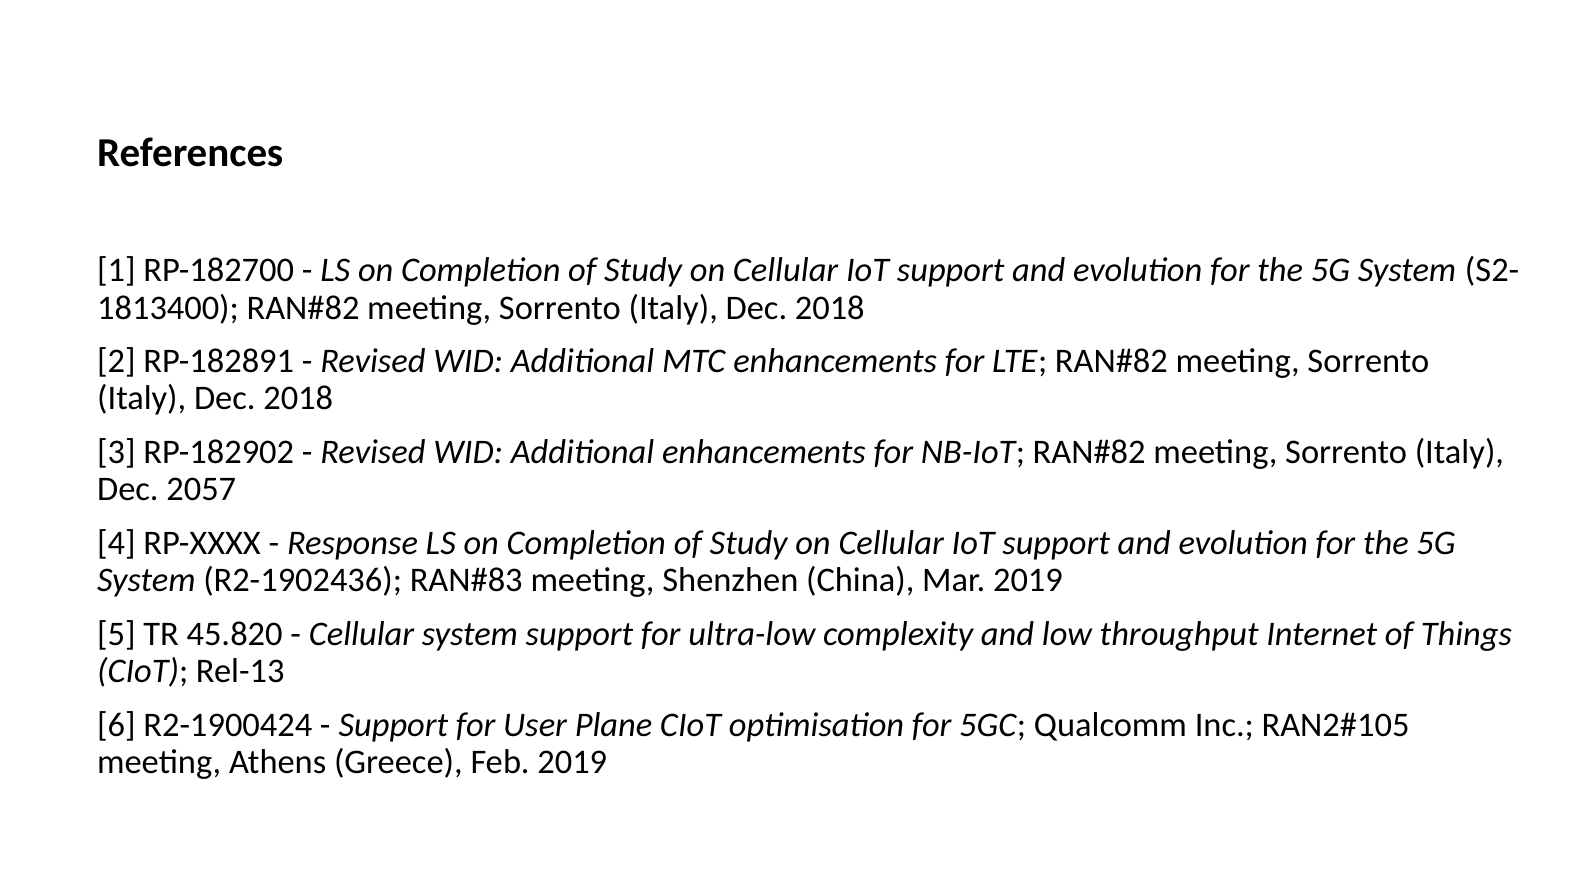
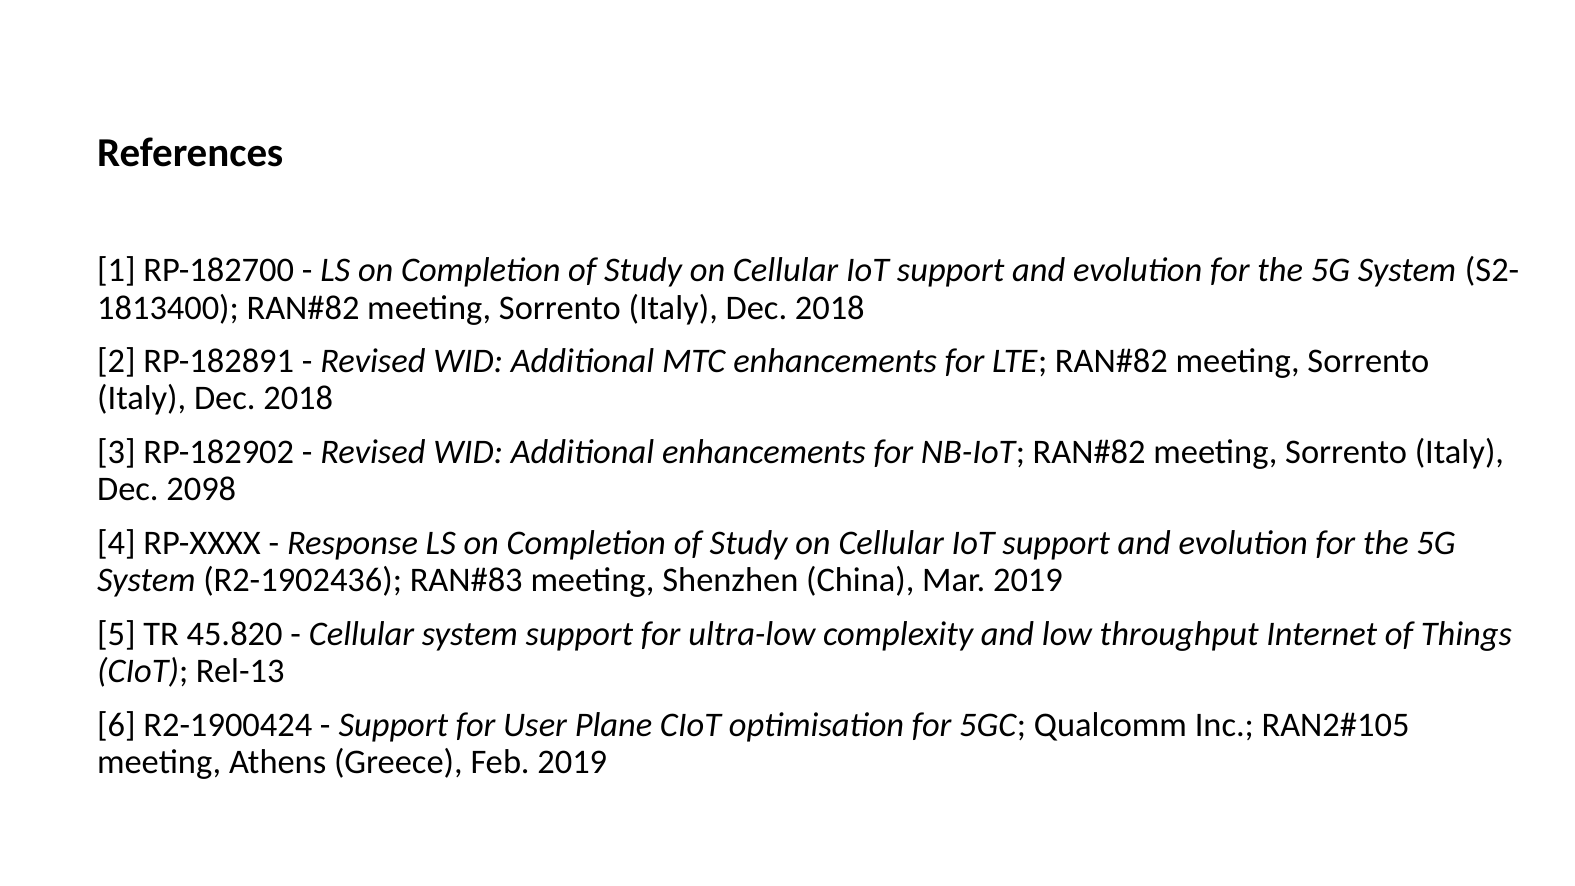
2057: 2057 -> 2098 (201, 489)
